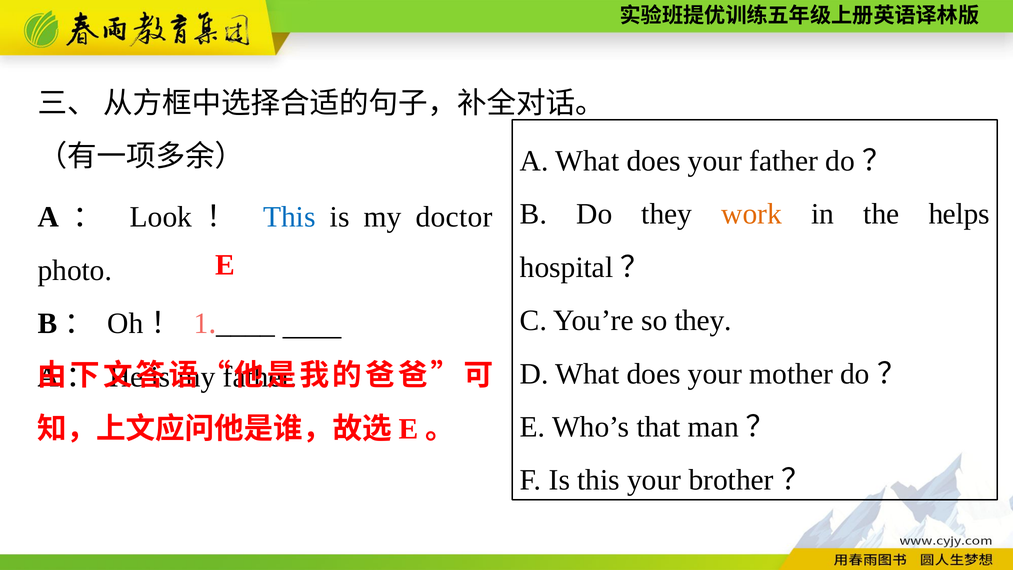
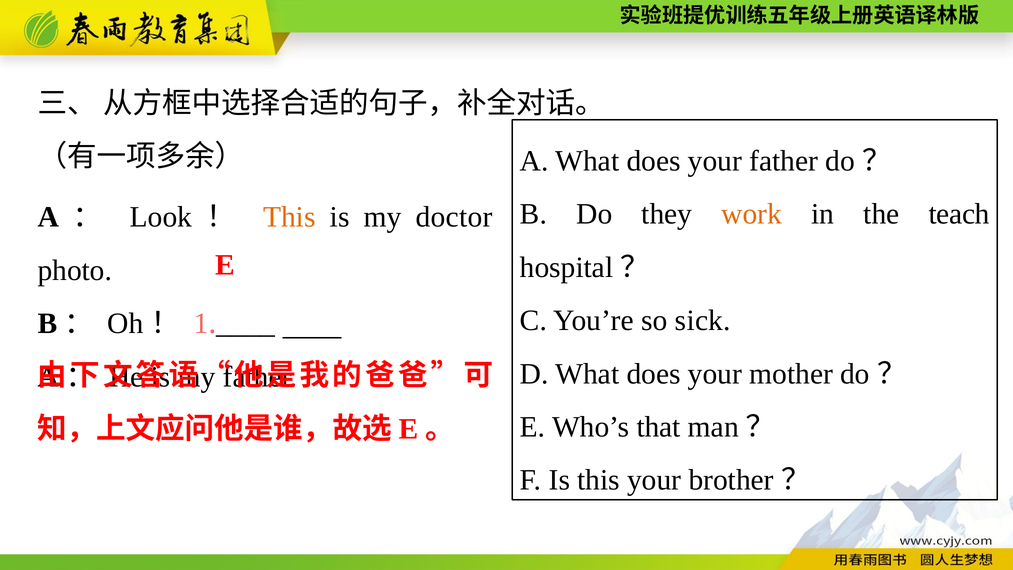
helps: helps -> teach (959, 214)
This colour: blue -> orange (289, 217)
so they: they -> sick (703, 320)
